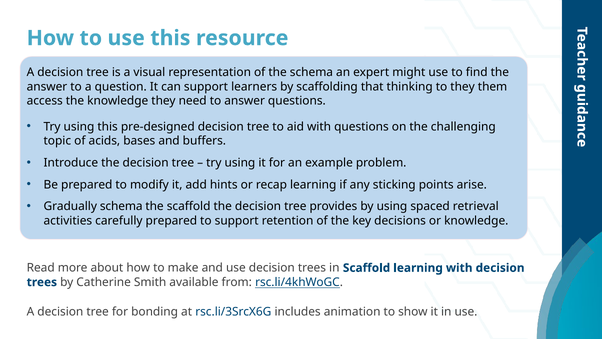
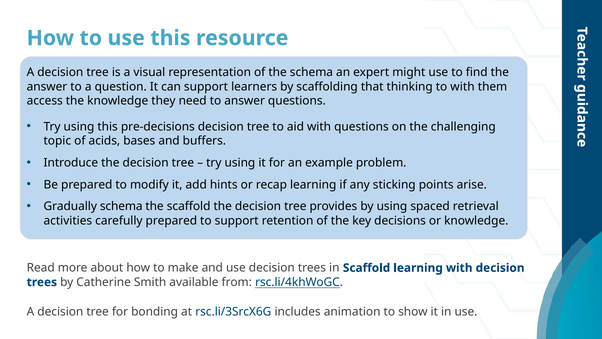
to they: they -> with (463, 87)
pre-designed: pre-designed -> pre-decisions (158, 126)
